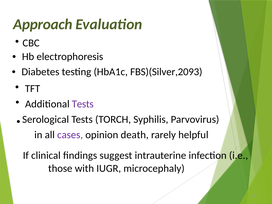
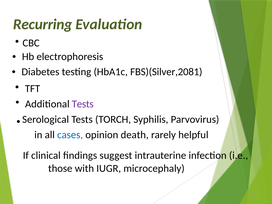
Approach: Approach -> Recurring (43, 24)
FBS)(Silver,2093: FBS)(Silver,2093 -> FBS)(Silver,2081 (166, 72)
cases colour: purple -> blue (70, 135)
